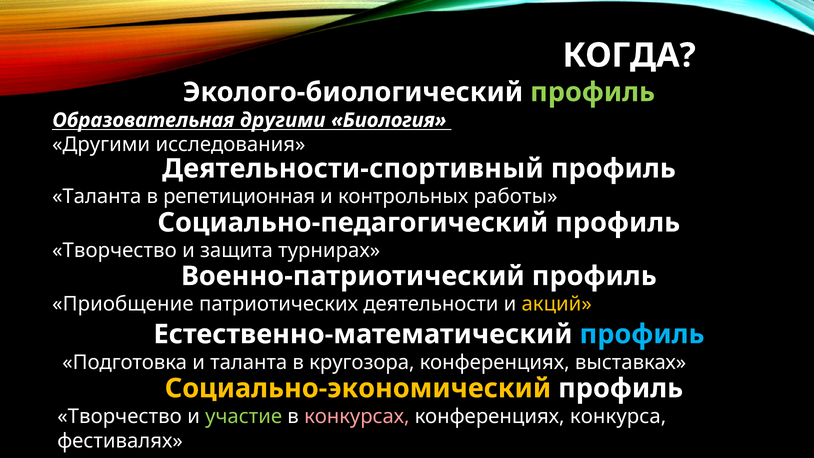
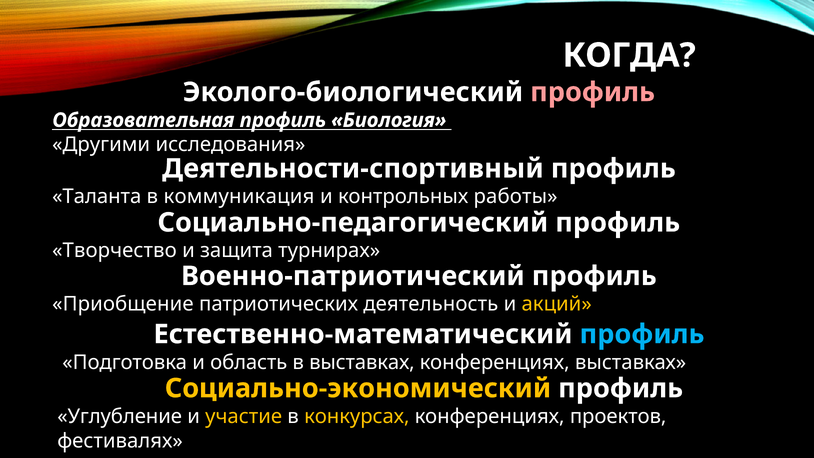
профиль colour: light green -> pink (593, 92)
Образовательная другими: другими -> профиль (283, 120)
репетиционная: репетиционная -> коммуникация (239, 197)
деятельности: деятельности -> деятельность (431, 304)
и таланта: таланта -> область (249, 362)
в кругозора: кругозора -> выставках (362, 362)
Творчество: Творчество -> Углубление (120, 416)
участие colour: light green -> yellow (244, 416)
конкурсах colour: pink -> yellow (357, 416)
конкурса: конкурса -> проектов (618, 416)
